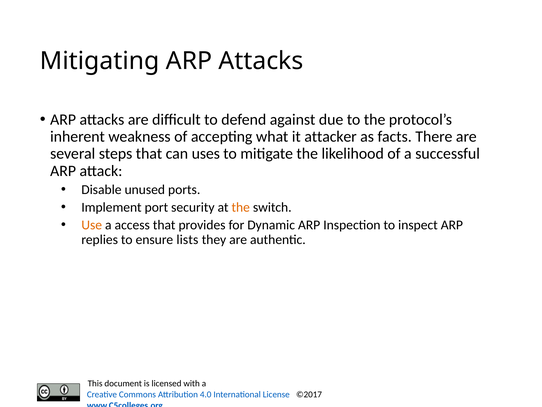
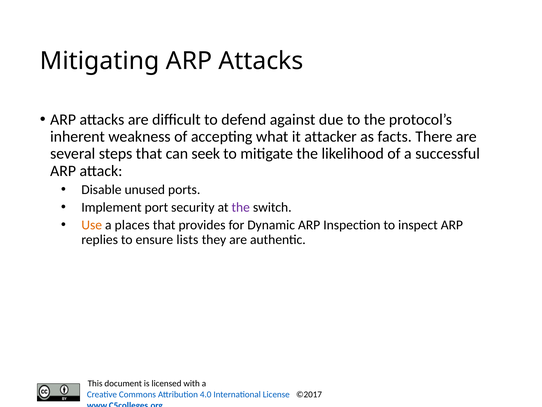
uses: uses -> seek (206, 153)
the colour: orange -> purple (241, 207)
access: access -> places (132, 225)
